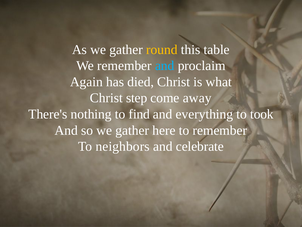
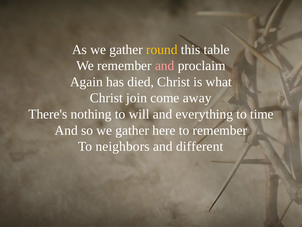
and colour: light blue -> pink (165, 66)
step: step -> join (137, 98)
find: find -> will (139, 114)
took: took -> time (262, 114)
celebrate: celebrate -> different (200, 146)
